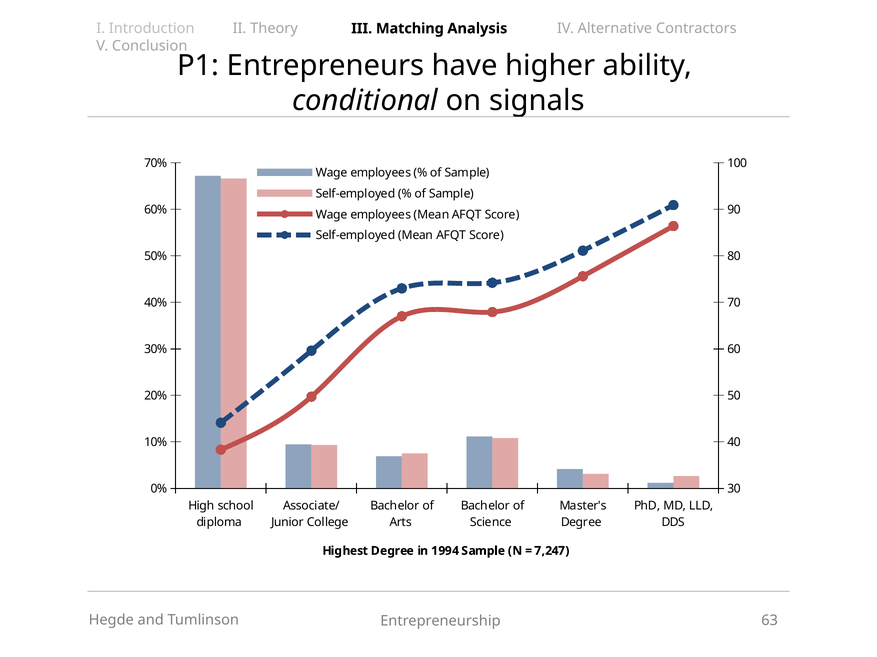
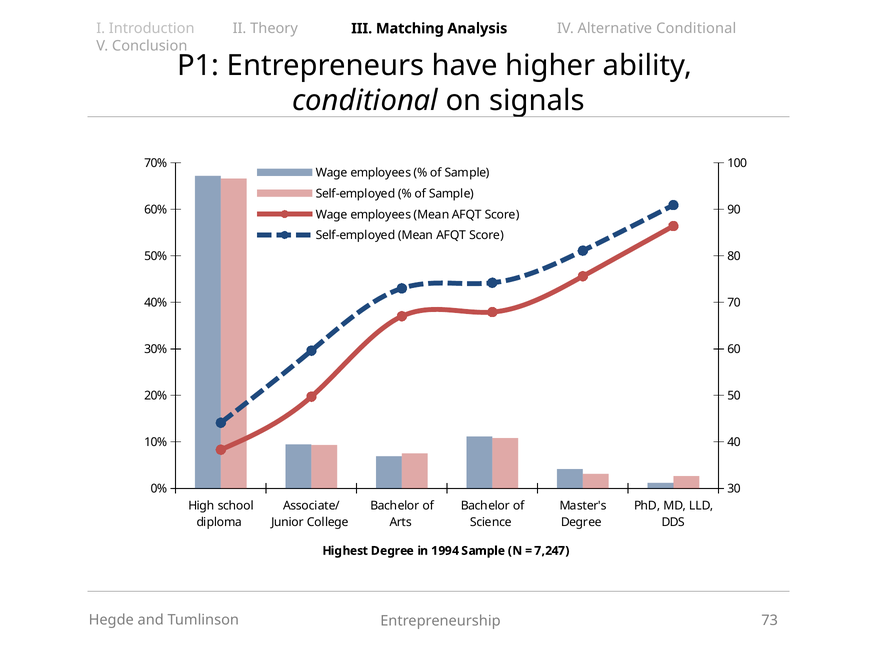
Alternative Contractors: Contractors -> Conditional (696, 29)
63: 63 -> 73 (770, 621)
